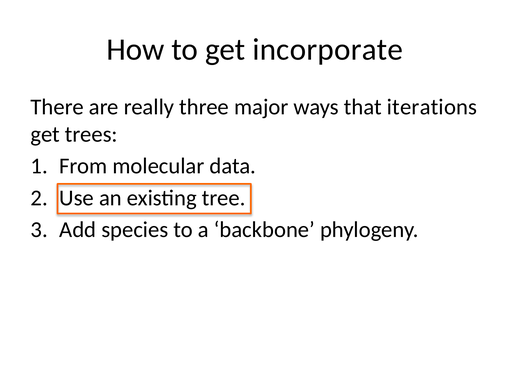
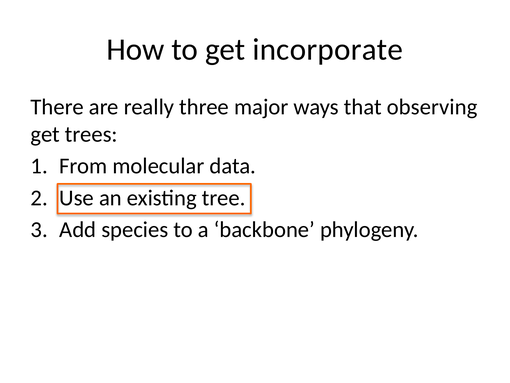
iterations: iterations -> observing (432, 107)
